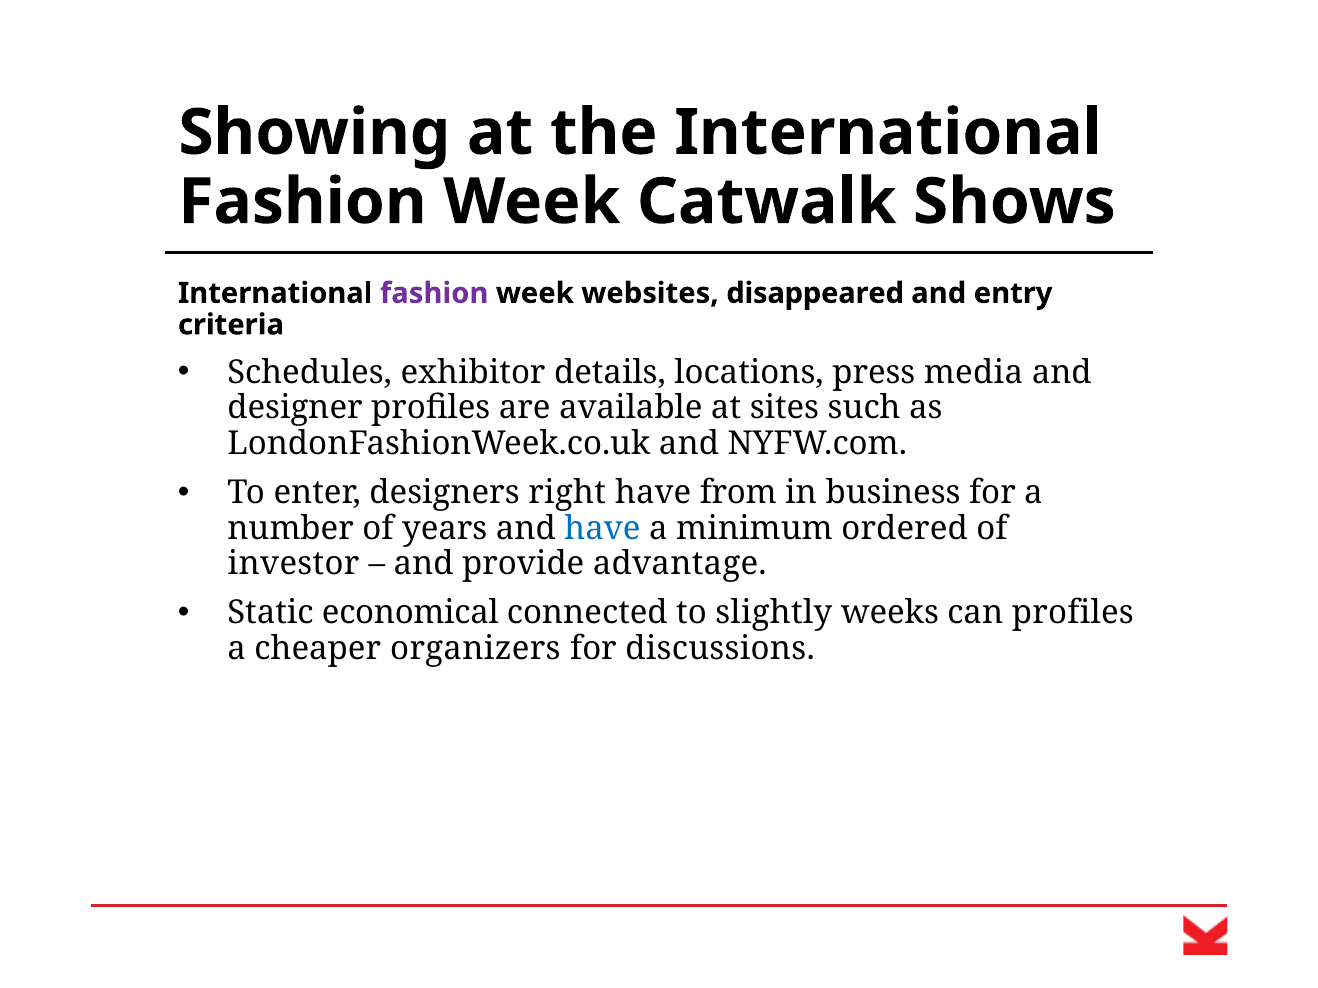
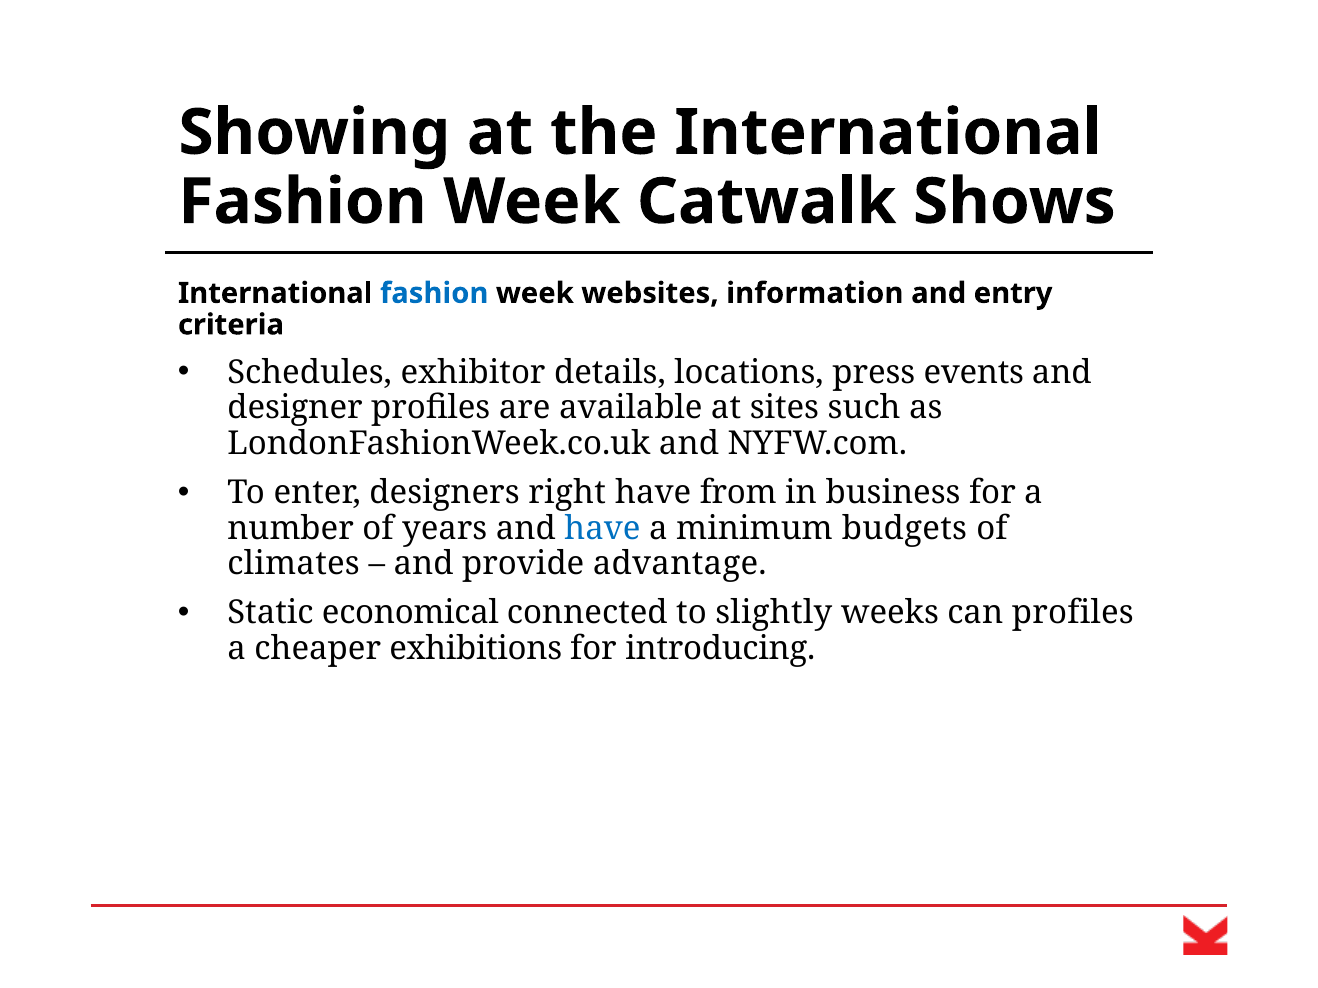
fashion colour: purple -> blue (434, 293)
disappeared: disappeared -> information (815, 293)
media: media -> events (974, 372)
ordered: ordered -> budgets (905, 528)
investor: investor -> climates (294, 564)
organizers: organizers -> exhibitions (476, 649)
discussions: discussions -> introducing (720, 649)
